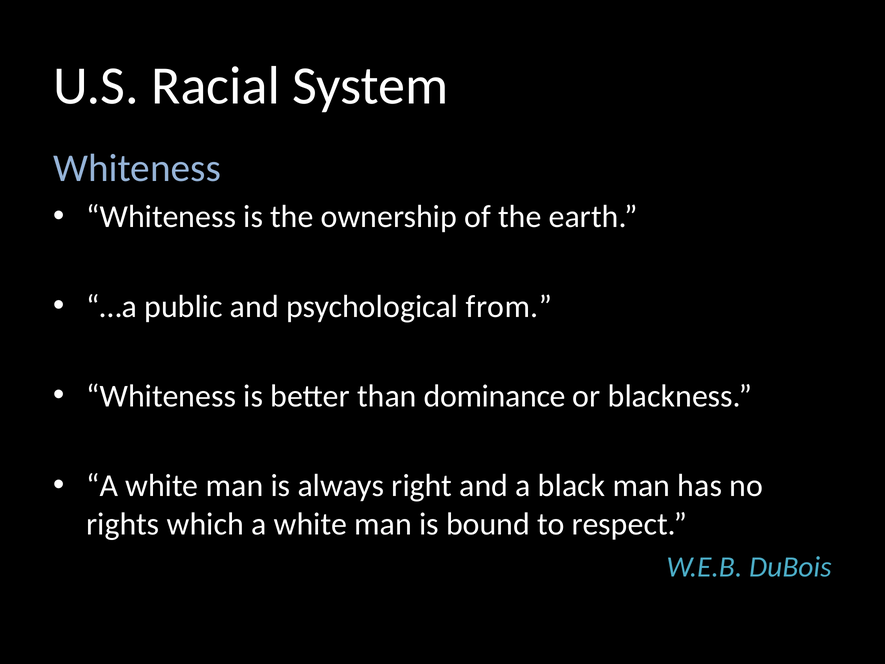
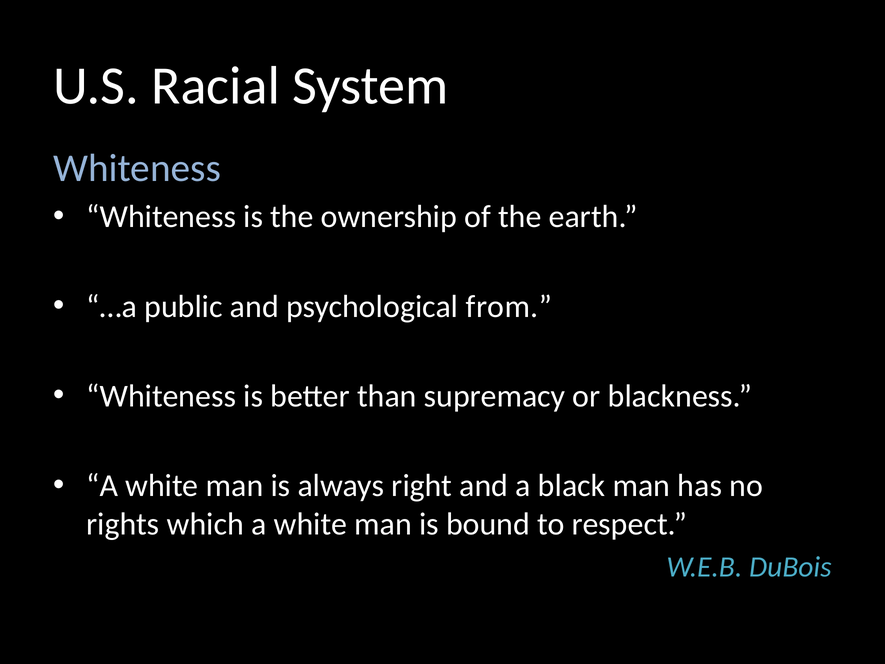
dominance: dominance -> supremacy (495, 396)
